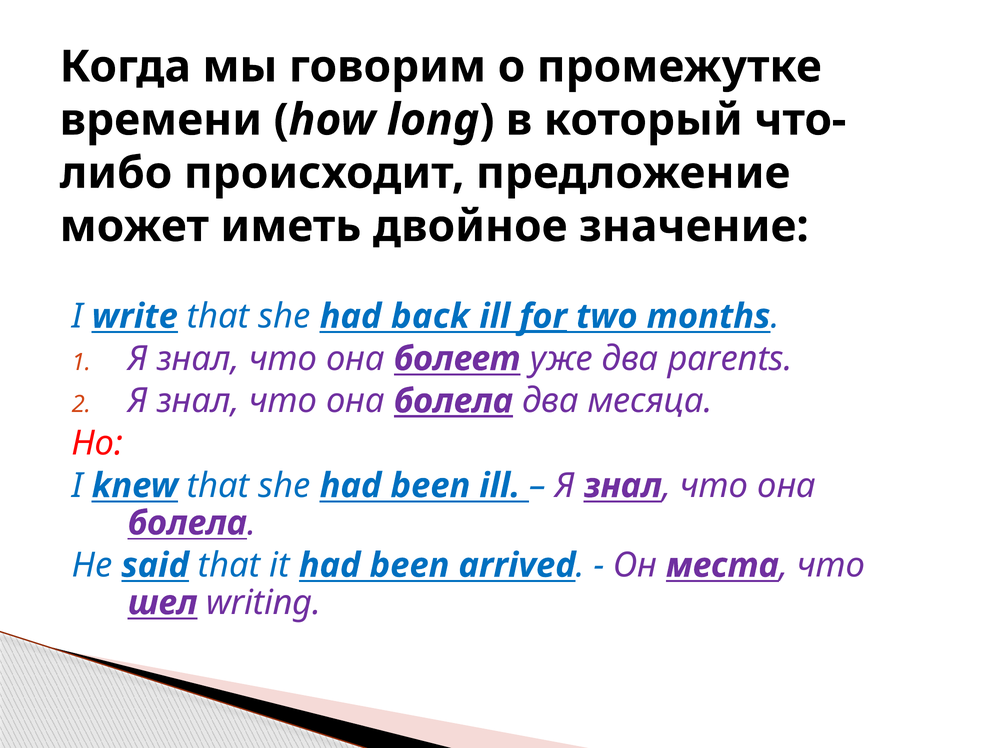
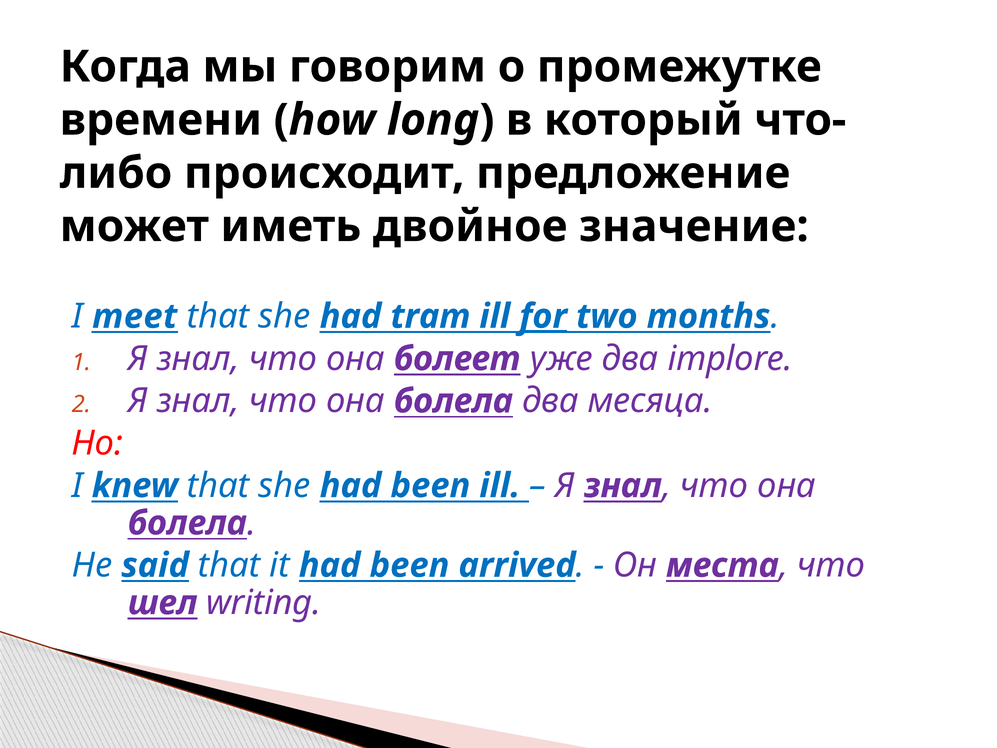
write: write -> meet (135, 316)
back: back -> tram (431, 316)
parents: parents -> implore (730, 359)
болела underline: present -> none (453, 401)
